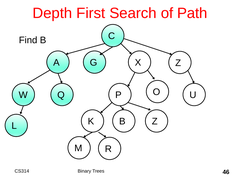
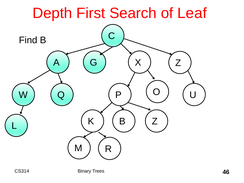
Path: Path -> Leaf (192, 13)
